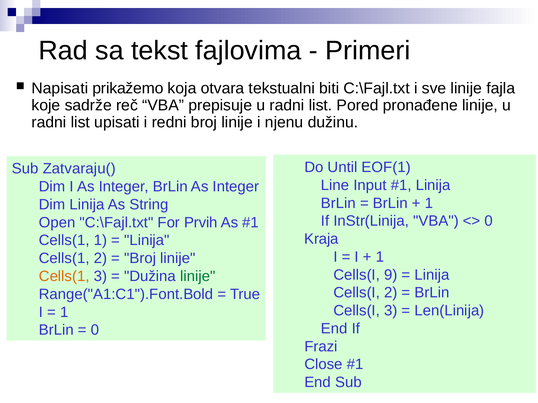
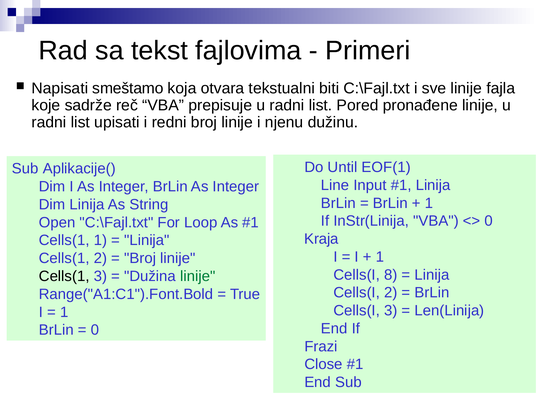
prikažemo: prikažemo -> smeštamo (128, 88)
Zatvaraju(: Zatvaraju( -> Aplikacije( (79, 169)
Prvih: Prvih -> Loop (201, 223)
9: 9 -> 8 (391, 275)
Cells(1 colour: orange -> black (64, 277)
